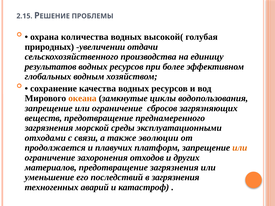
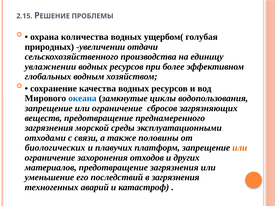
высокой(: высокой( -> ущербом( (164, 37)
результатов: результатов -> увлажнении (50, 67)
океана colour: orange -> blue (82, 98)
эволюции: эволюции -> половины (158, 138)
продолжается: продолжается -> биологических (55, 148)
